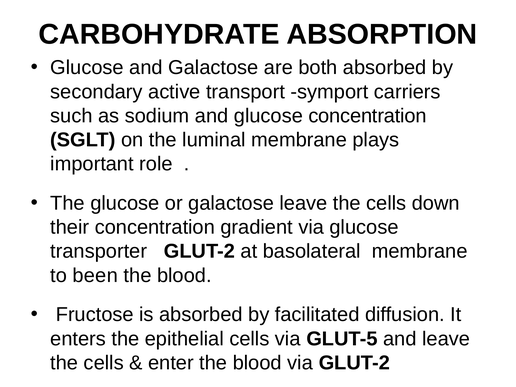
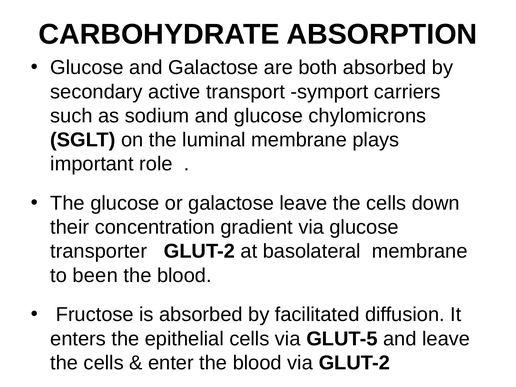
glucose concentration: concentration -> chylomicrons (367, 116)
